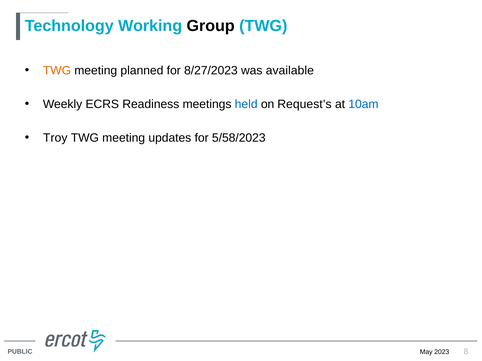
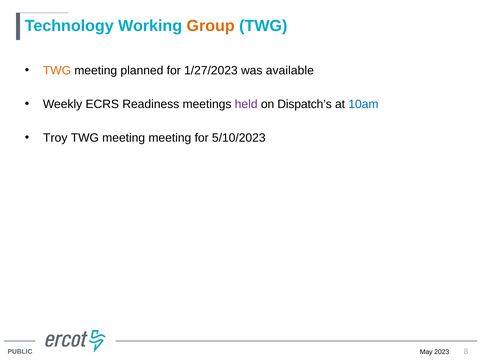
Group colour: black -> orange (211, 26)
8/27/2023: 8/27/2023 -> 1/27/2023 (211, 71)
held colour: blue -> purple (246, 104)
Request’s: Request’s -> Dispatch’s (305, 104)
meeting updates: updates -> meeting (170, 138)
5/58/2023: 5/58/2023 -> 5/10/2023 (239, 138)
